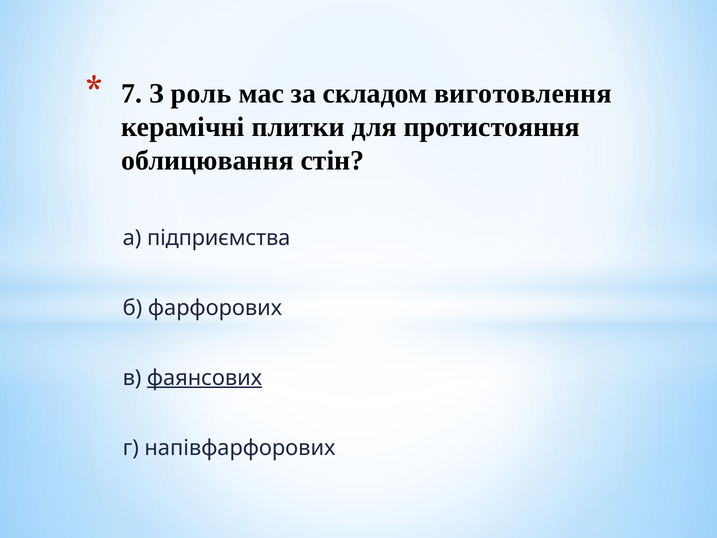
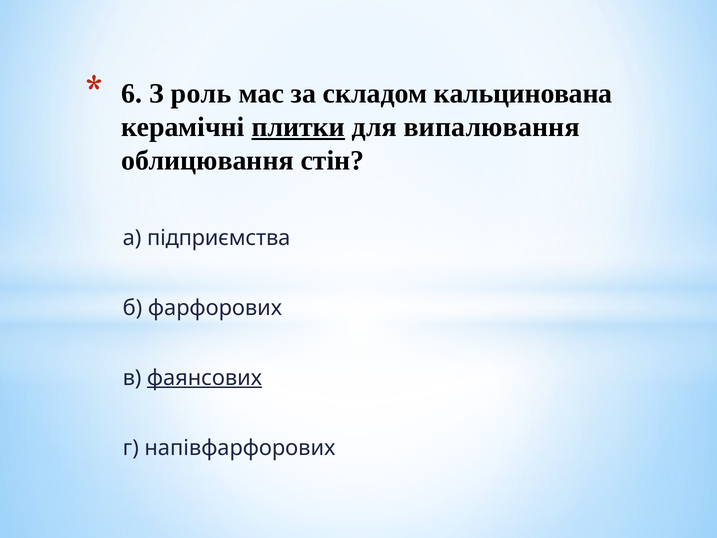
7: 7 -> 6 (132, 94)
виготовлення: виготовлення -> кальцинована (523, 94)
плитки underline: none -> present (298, 127)
протистояння: протистояння -> випалювання (492, 127)
